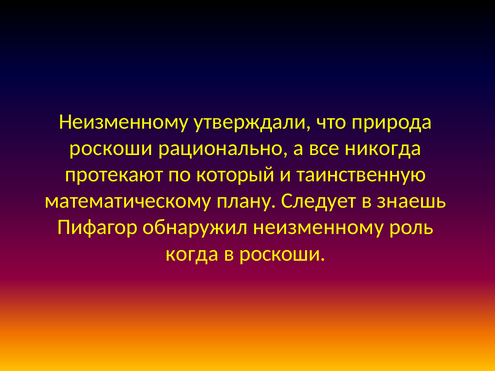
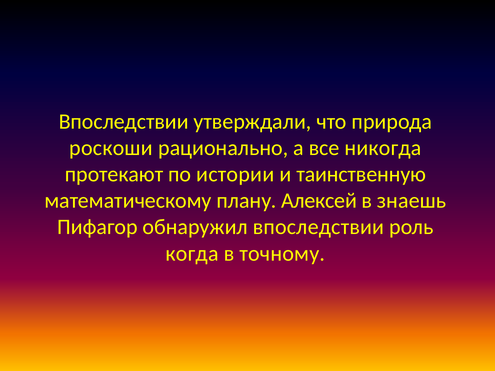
Неизменному: Неизменному -> Впоследствии (124, 122)
который: который -> истории (235, 174)
Следует: Следует -> Алексей (319, 201)
обнаружил неизменному: неизменному -> впоследствии (318, 227)
в роскоши: роскоши -> точному (282, 254)
